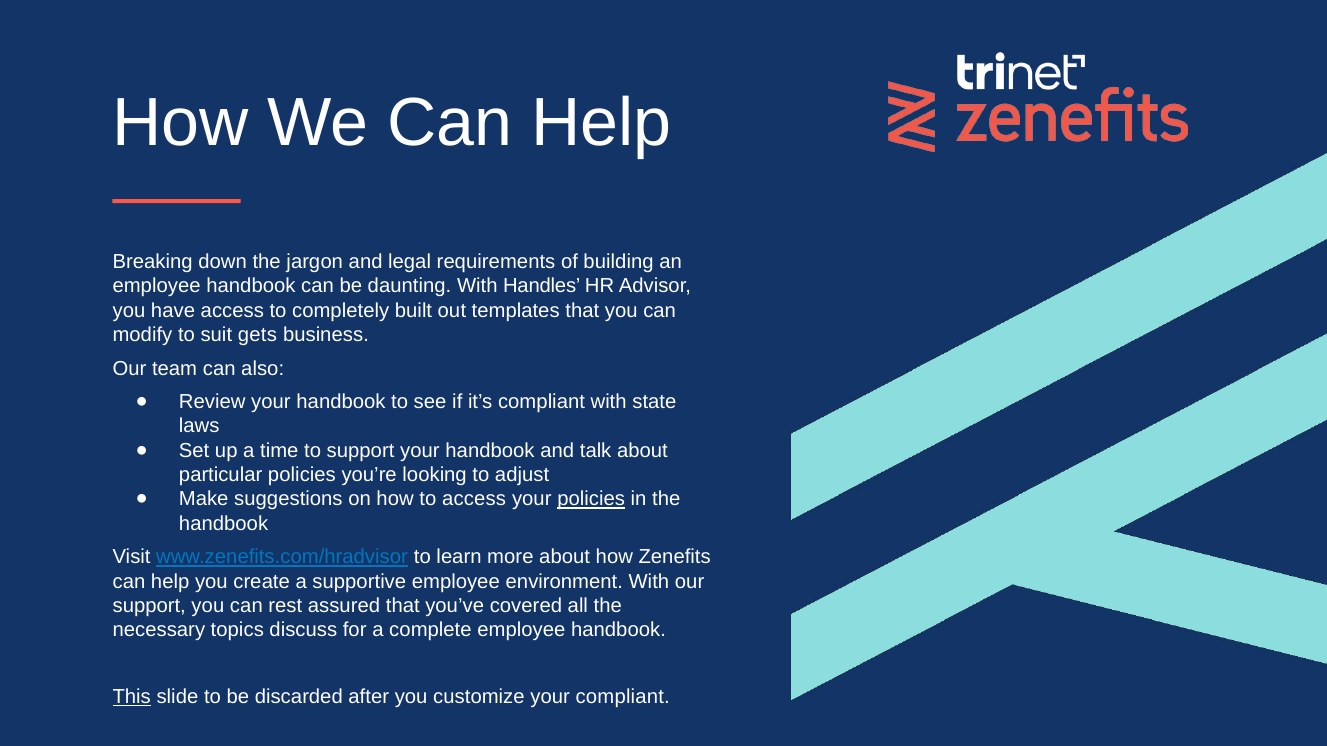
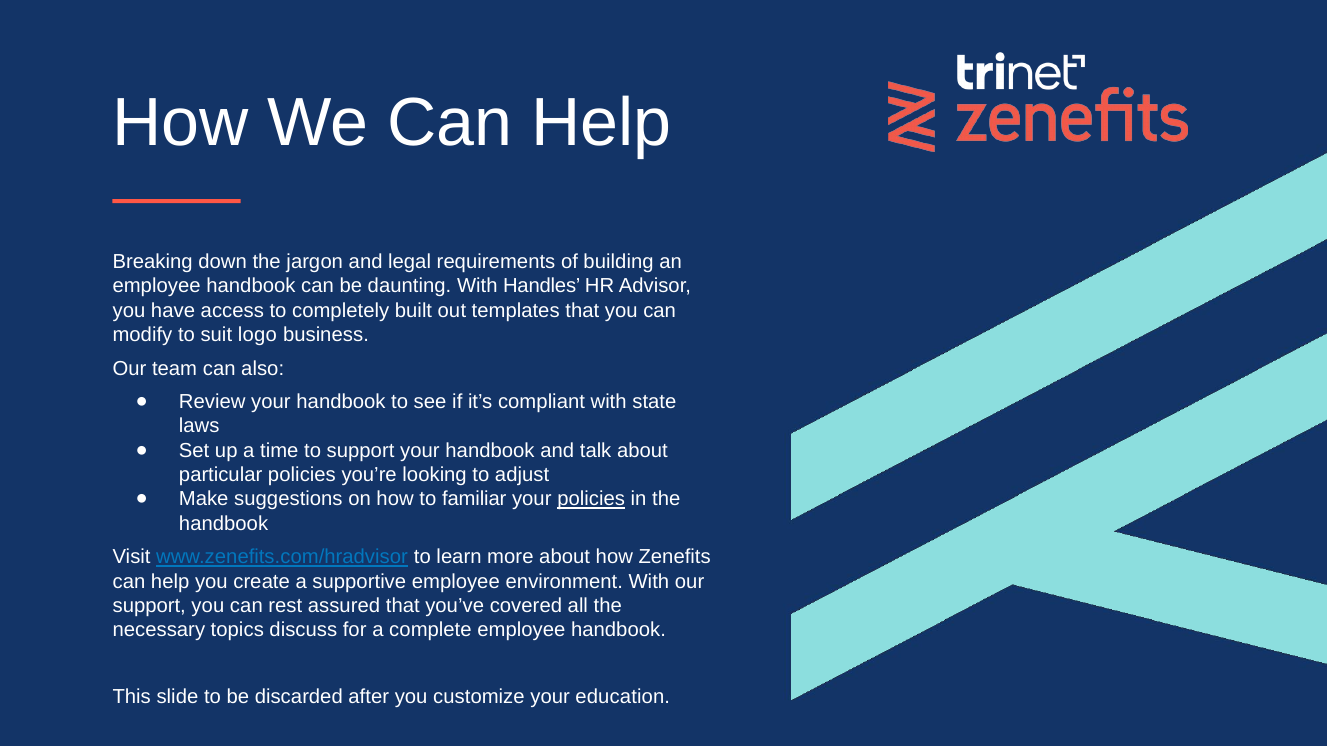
gets: gets -> logo (257, 335)
to access: access -> familiar (474, 500)
This underline: present -> none (132, 698)
your compliant: compliant -> education (623, 698)
